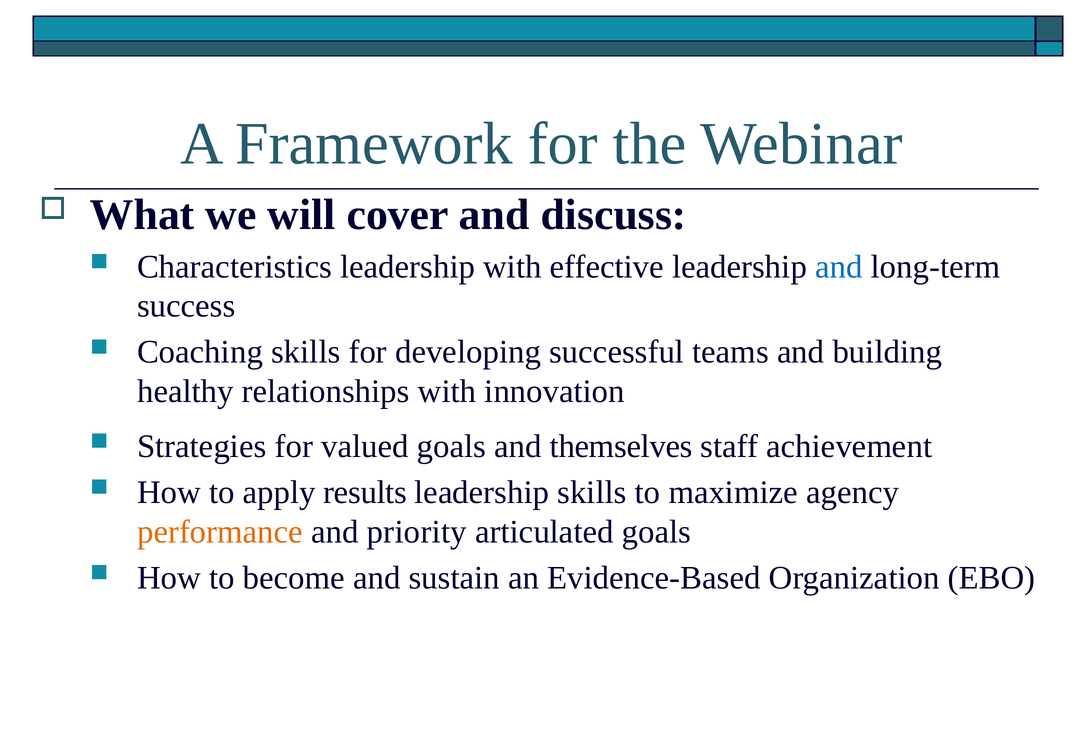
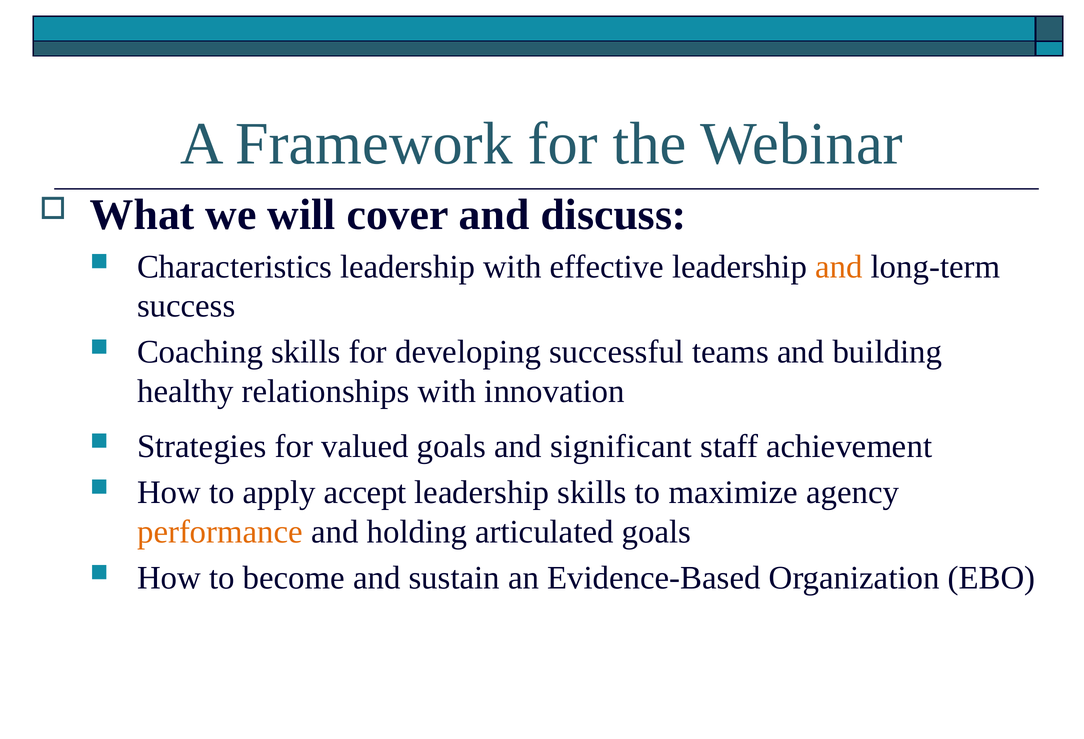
and colour: blue -> orange (839, 267)
themselves: themselves -> significant (621, 446)
results: results -> accept (365, 492)
priority: priority -> holding (417, 532)
